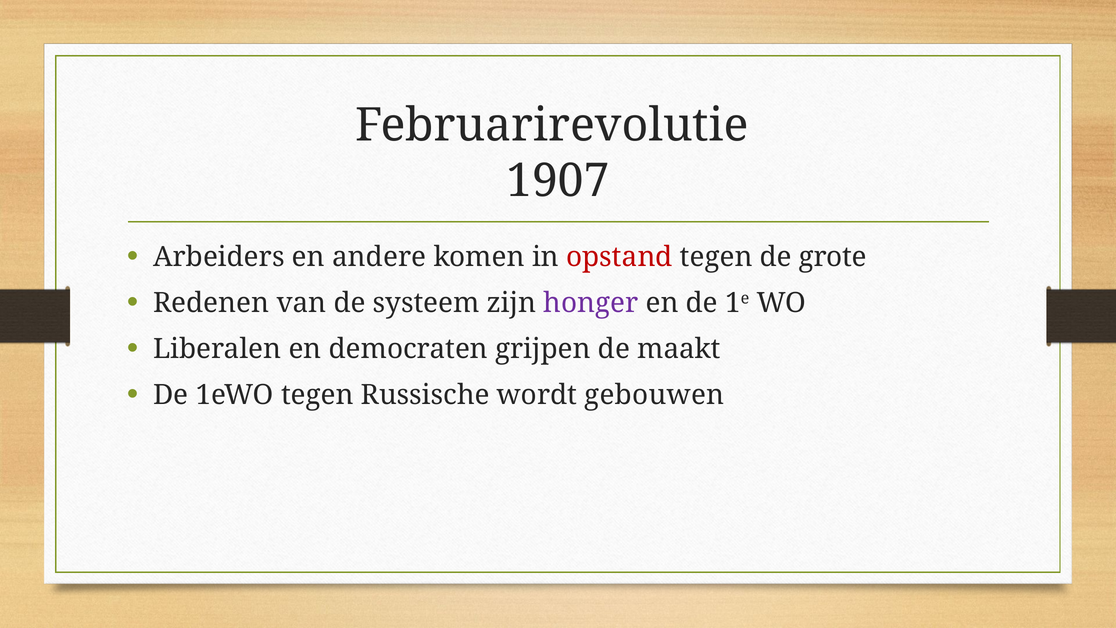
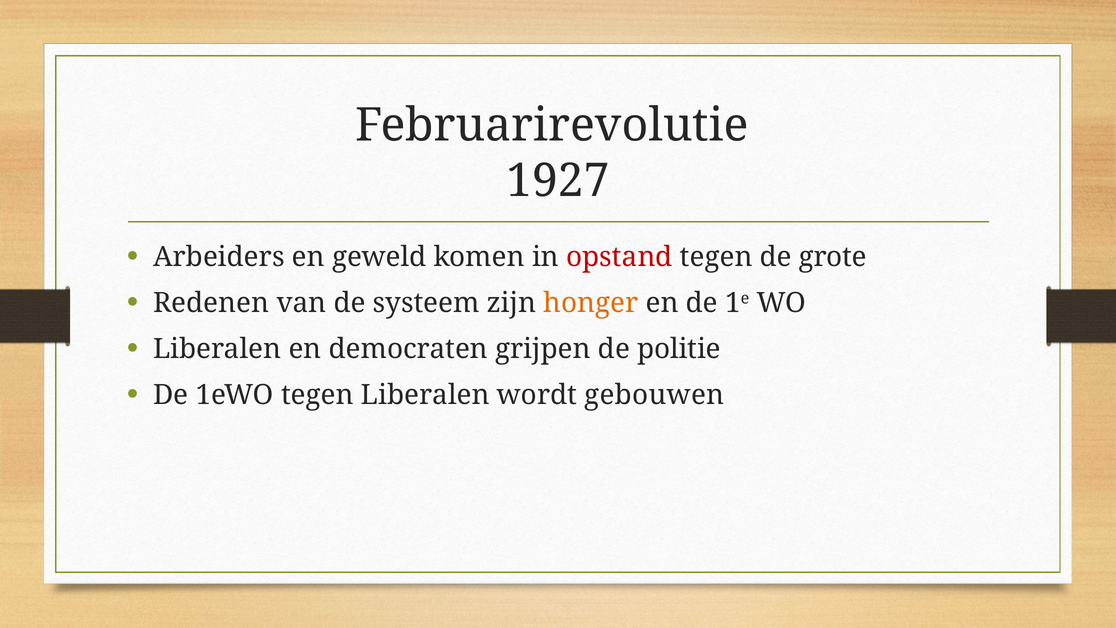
1907: 1907 -> 1927 (558, 181)
andere: andere -> geweld (379, 257)
honger colour: purple -> orange (591, 303)
maakt: maakt -> politie (679, 349)
tegen Russische: Russische -> Liberalen (425, 395)
